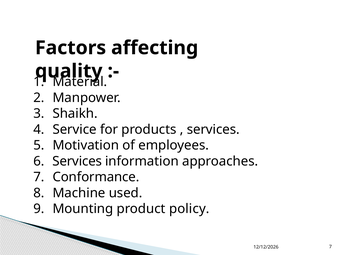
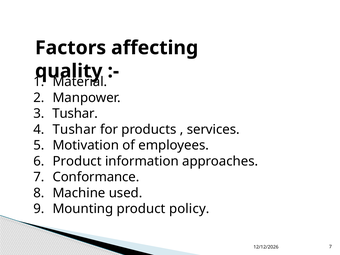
Shaikh: Shaikh -> Tushar (75, 114)
Service: Service -> Tushar (75, 129)
Services: Services -> Product (77, 161)
